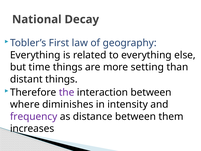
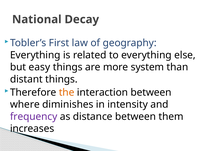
time: time -> easy (39, 67)
setting: setting -> system (147, 67)
the colour: purple -> orange (67, 92)
